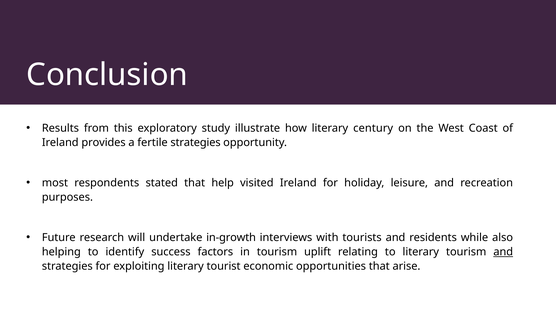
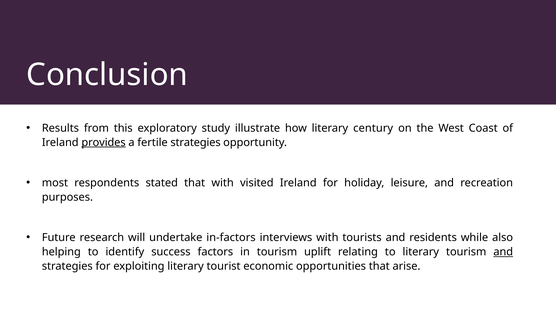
provides underline: none -> present (104, 142)
that help: help -> with (223, 183)
in-growth: in-growth -> in-factors (231, 237)
